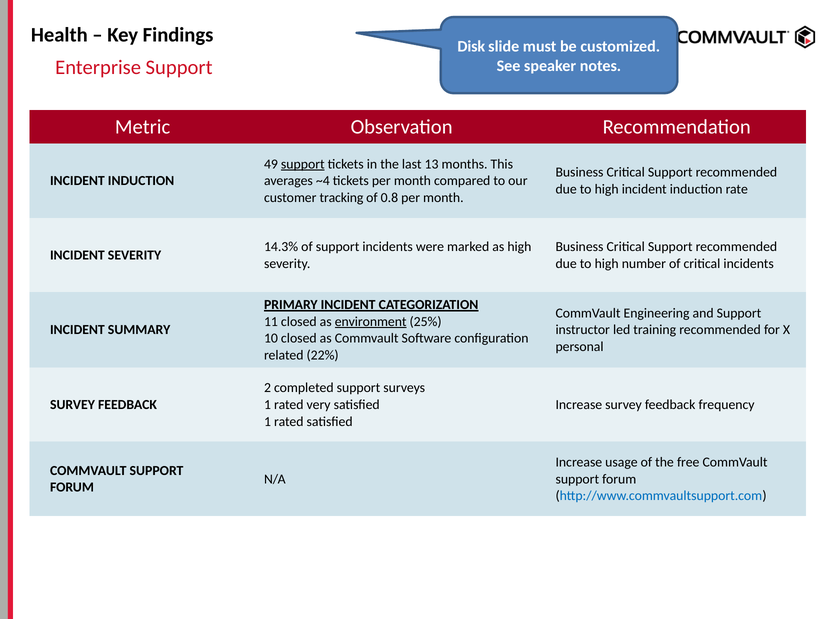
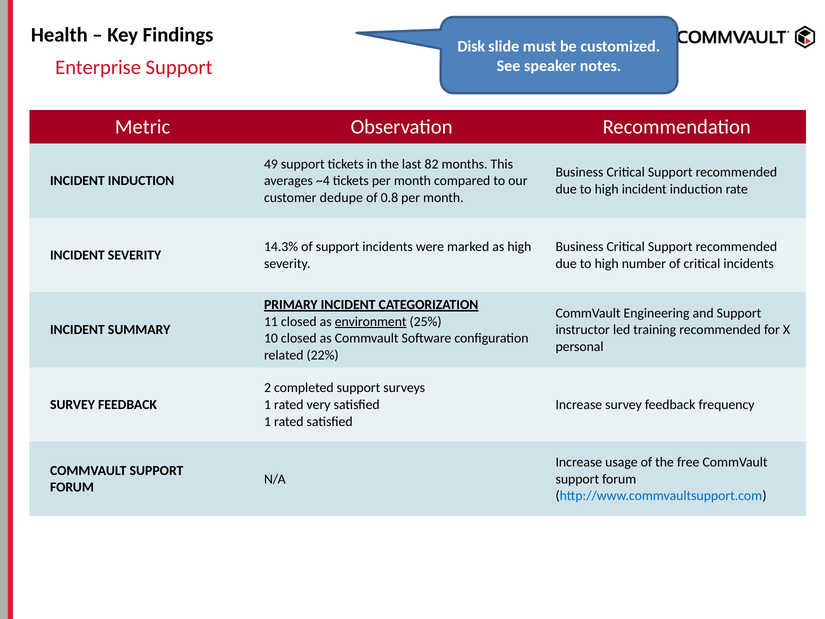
support underline: present -> none (303, 164)
13: 13 -> 82 (432, 164)
tracking: tracking -> dedupe (341, 197)
